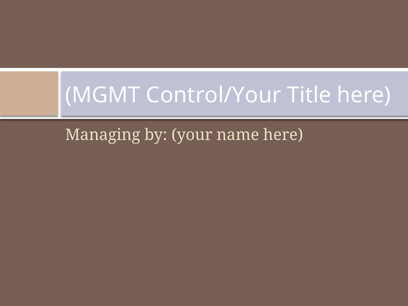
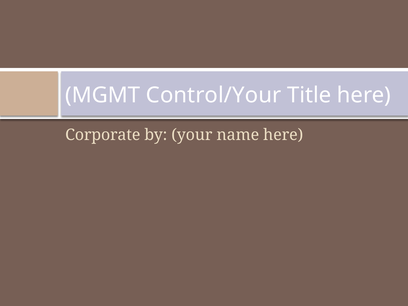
Managing: Managing -> Corporate (103, 135)
